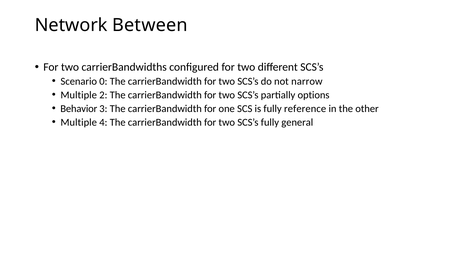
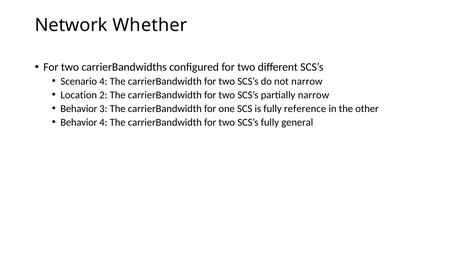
Between: Between -> Whether (150, 25)
Scenario 0: 0 -> 4 (103, 81)
Multiple: Multiple -> Location (79, 95)
partially options: options -> narrow (314, 95)
Multiple: Multiple -> Behavior (79, 122)
